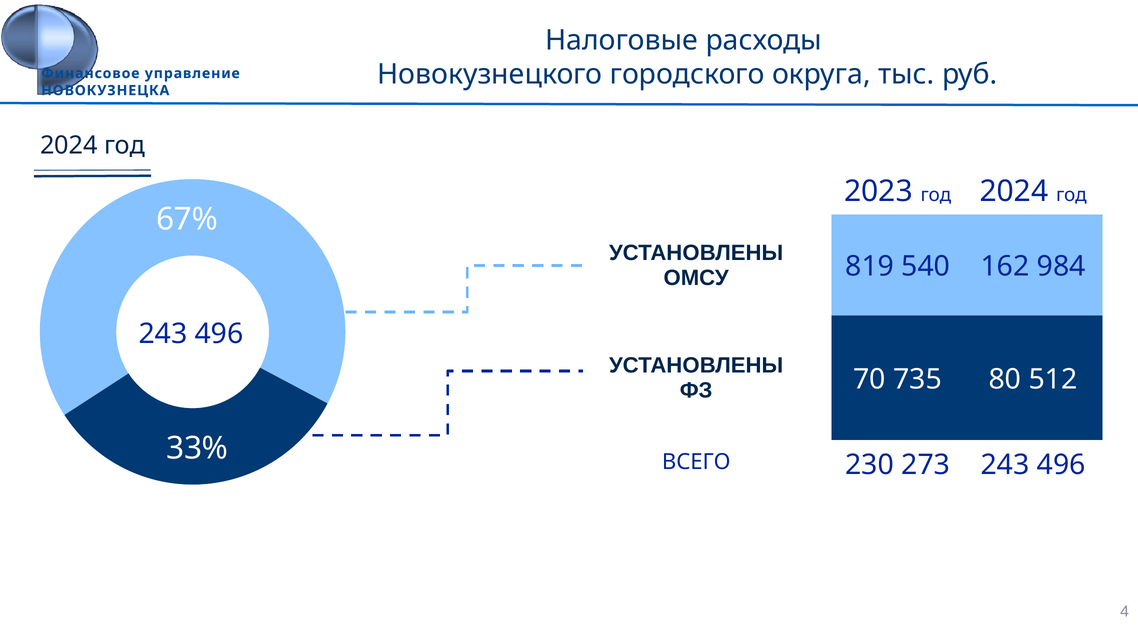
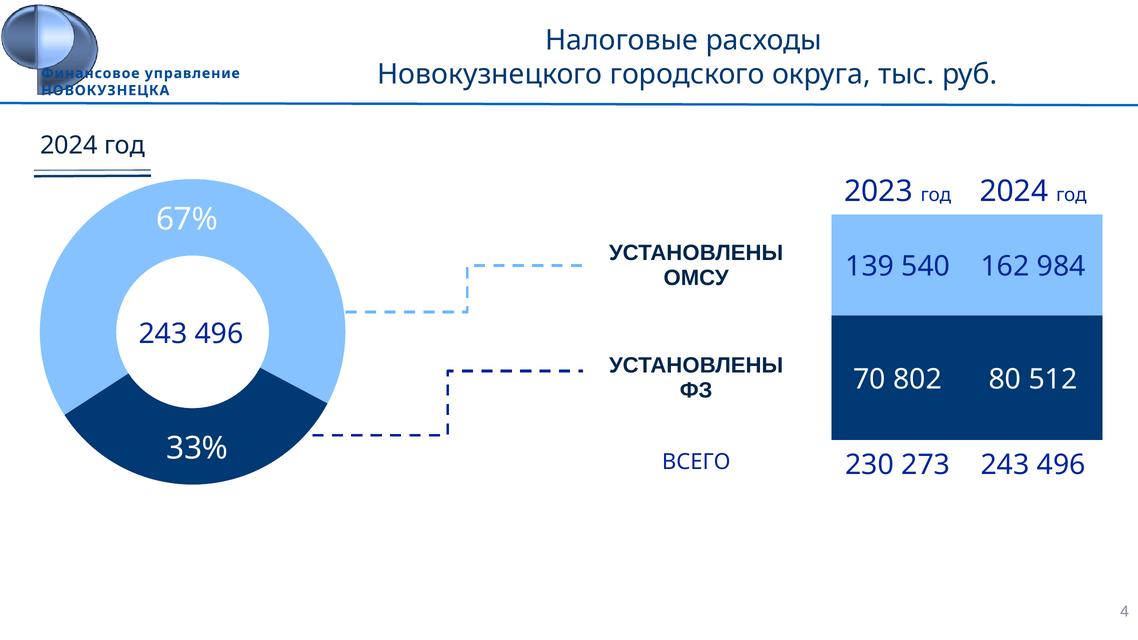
819: 819 -> 139 (870, 267)
735: 735 -> 802 (918, 379)
